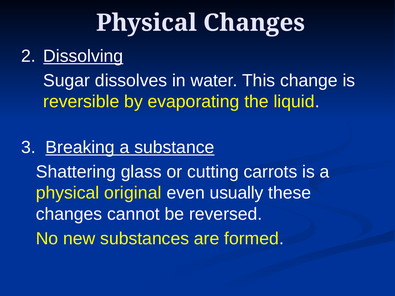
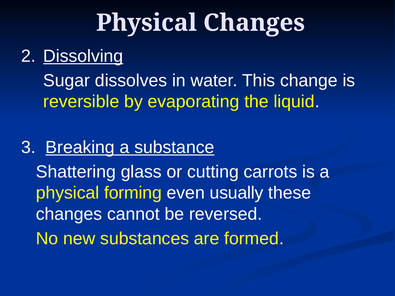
original: original -> forming (133, 193)
